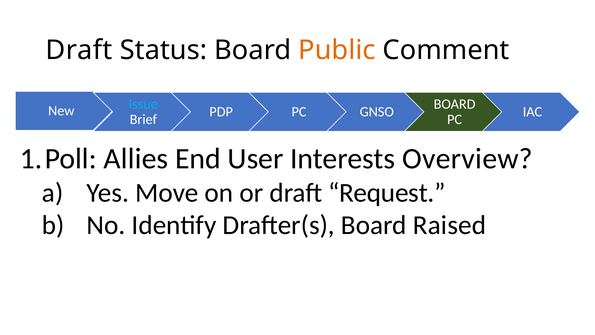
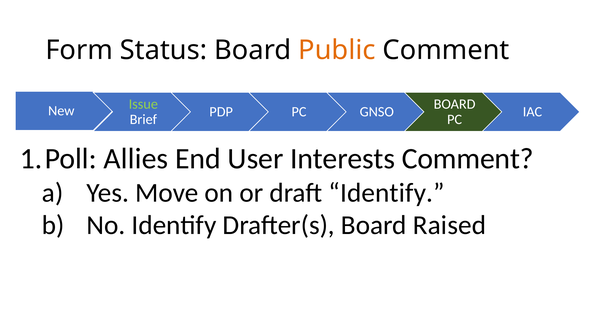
Draft: Draft -> Form (79, 50)
Issue colour: light blue -> light green (143, 104)
Interests Overview: Overview -> Comment (468, 159)
draft Request: Request -> Identify (387, 193)
